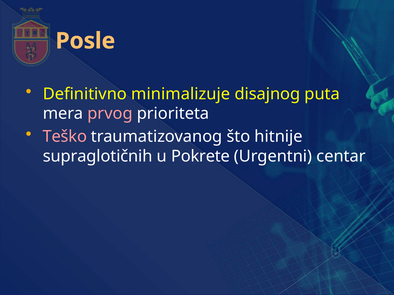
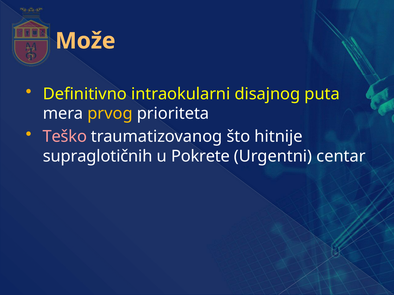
Posle: Posle -> Može (85, 41)
minimalizuje: minimalizuje -> intraokularni (181, 94)
prvog colour: pink -> yellow (110, 114)
